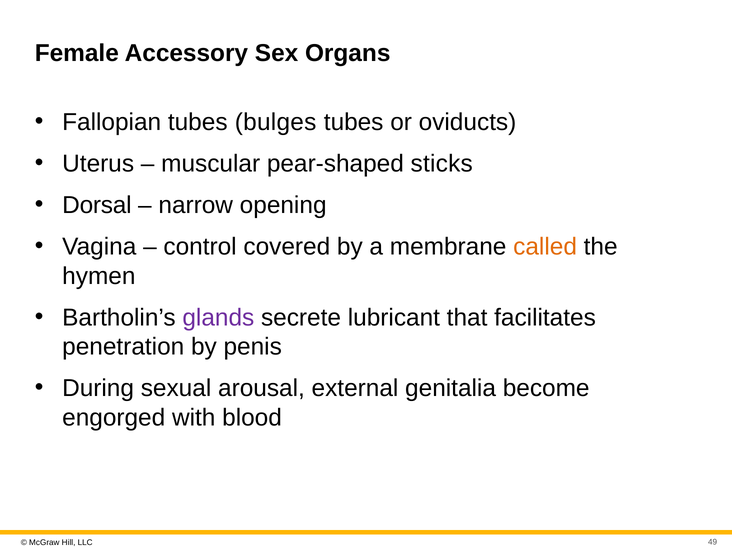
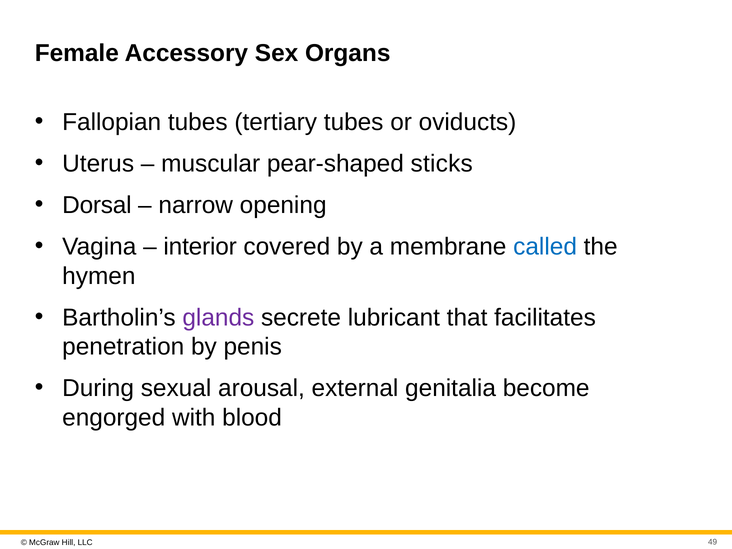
bulges: bulges -> tertiary (276, 122)
control: control -> interior (200, 247)
called colour: orange -> blue (545, 247)
